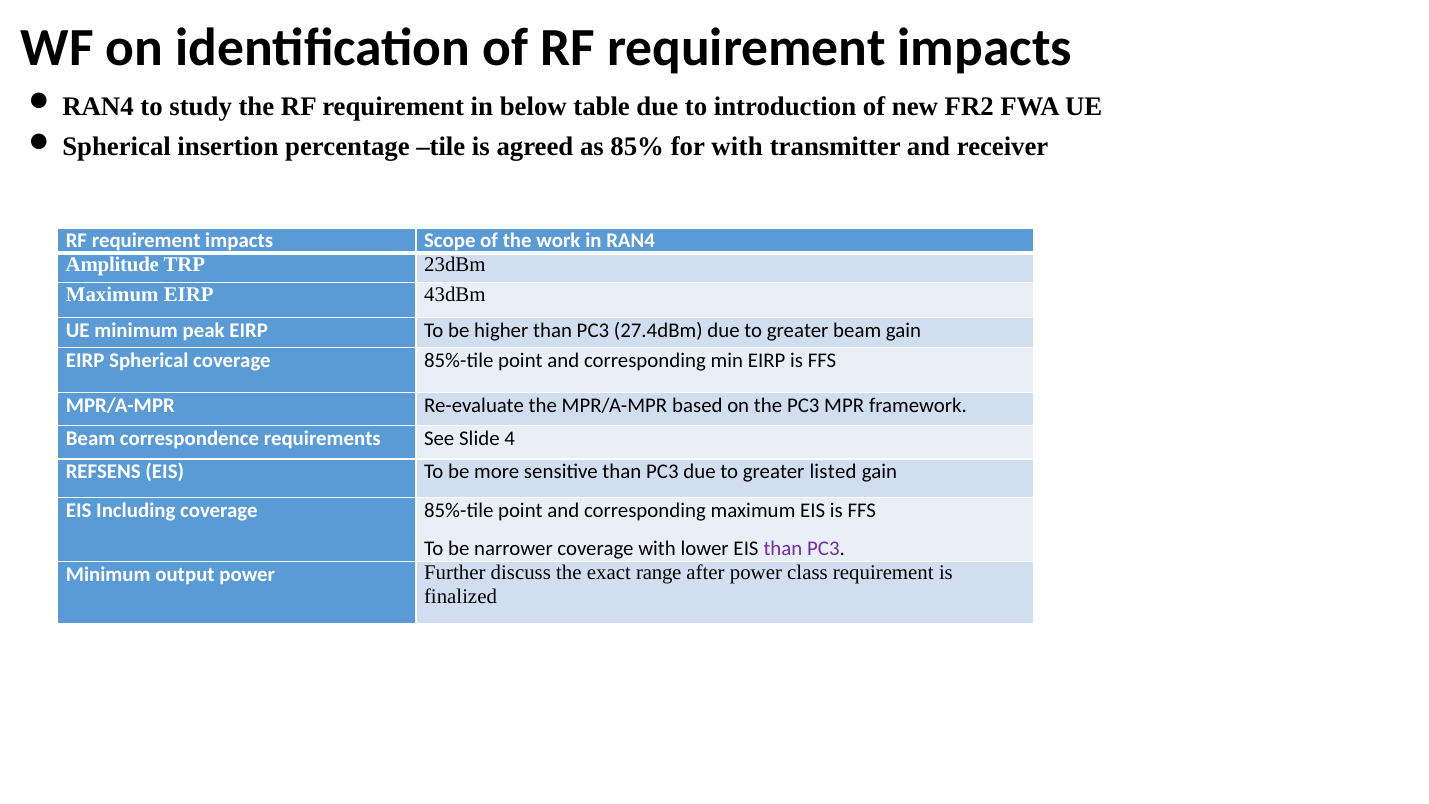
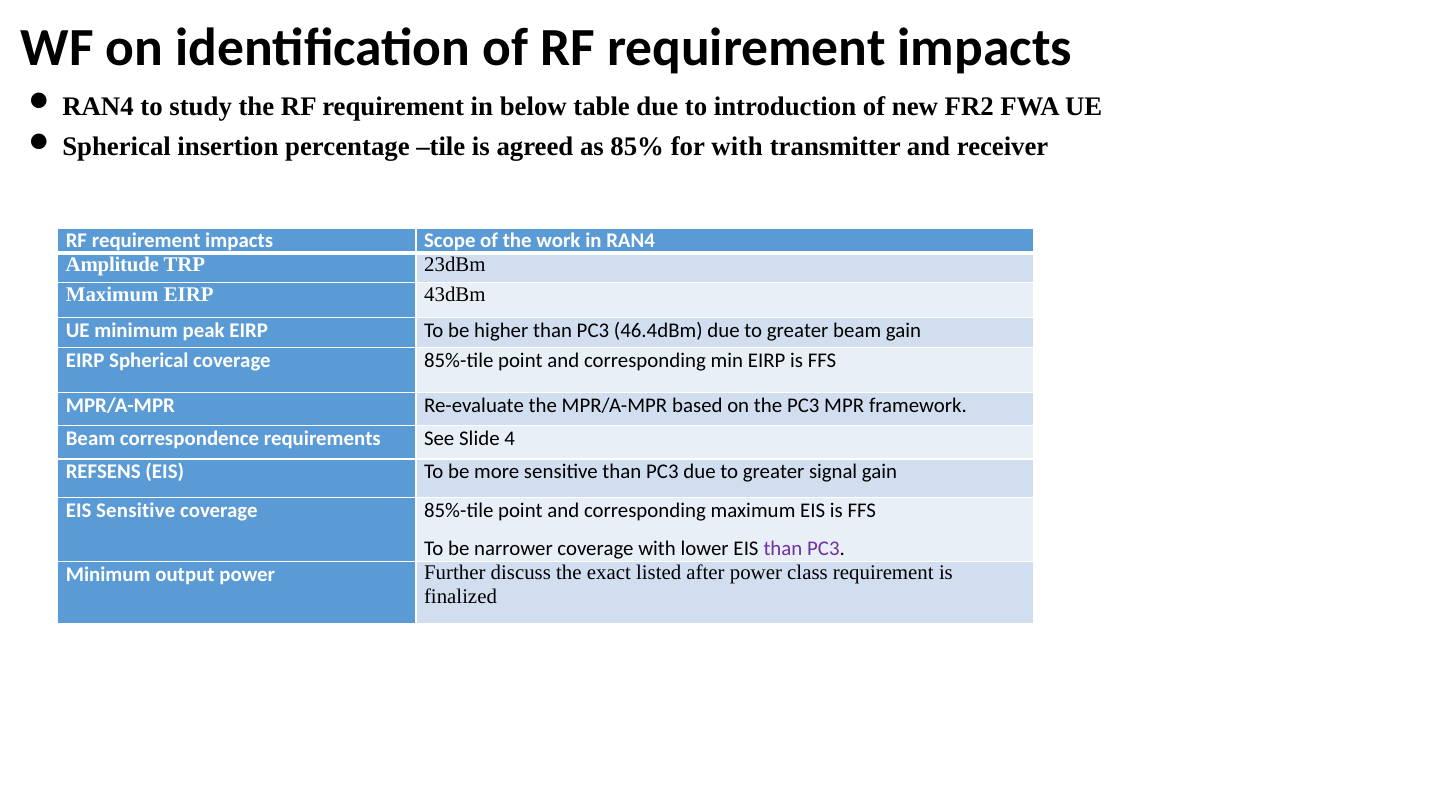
27.4dBm: 27.4dBm -> 46.4dBm (658, 331)
listed: listed -> signal (833, 472)
EIS Including: Including -> Sensitive (136, 510)
range: range -> listed (659, 573)
